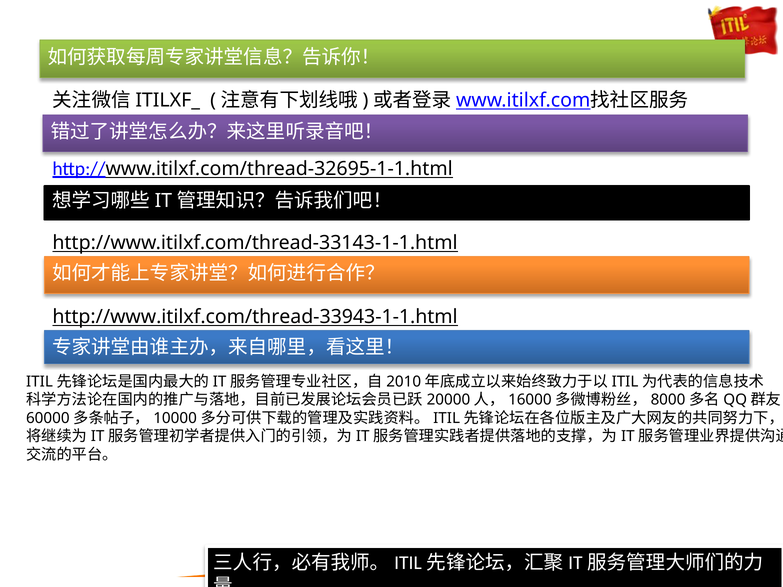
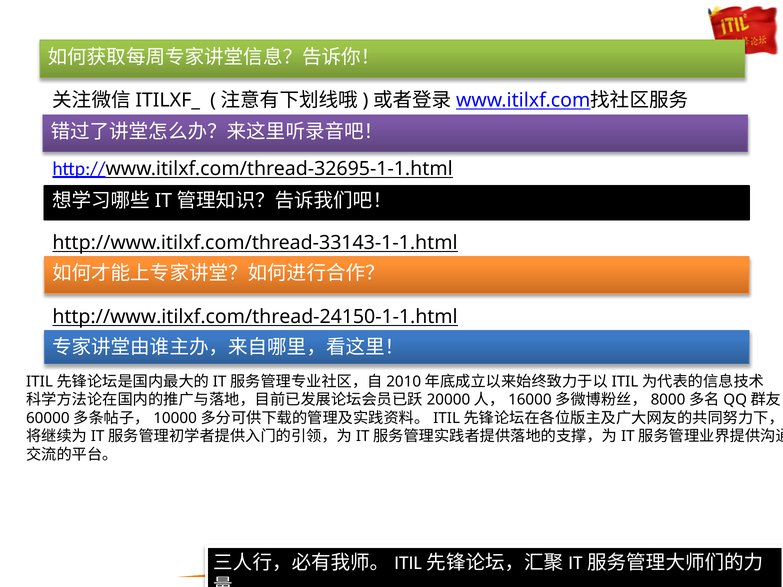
http://www.itilxf.com/thread-33943-1-1.html: http://www.itilxf.com/thread-33943-1-1.html -> http://www.itilxf.com/thread-24150-1-1.html (255, 317)
